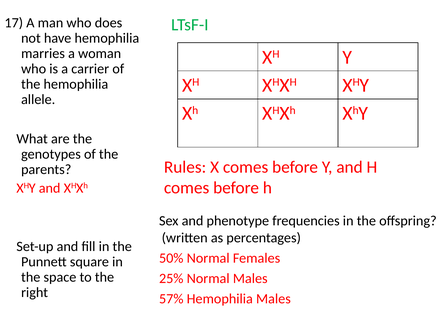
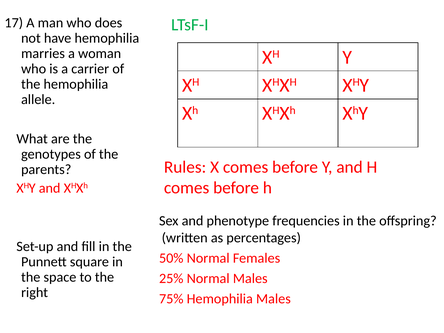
57%: 57% -> 75% (171, 299)
